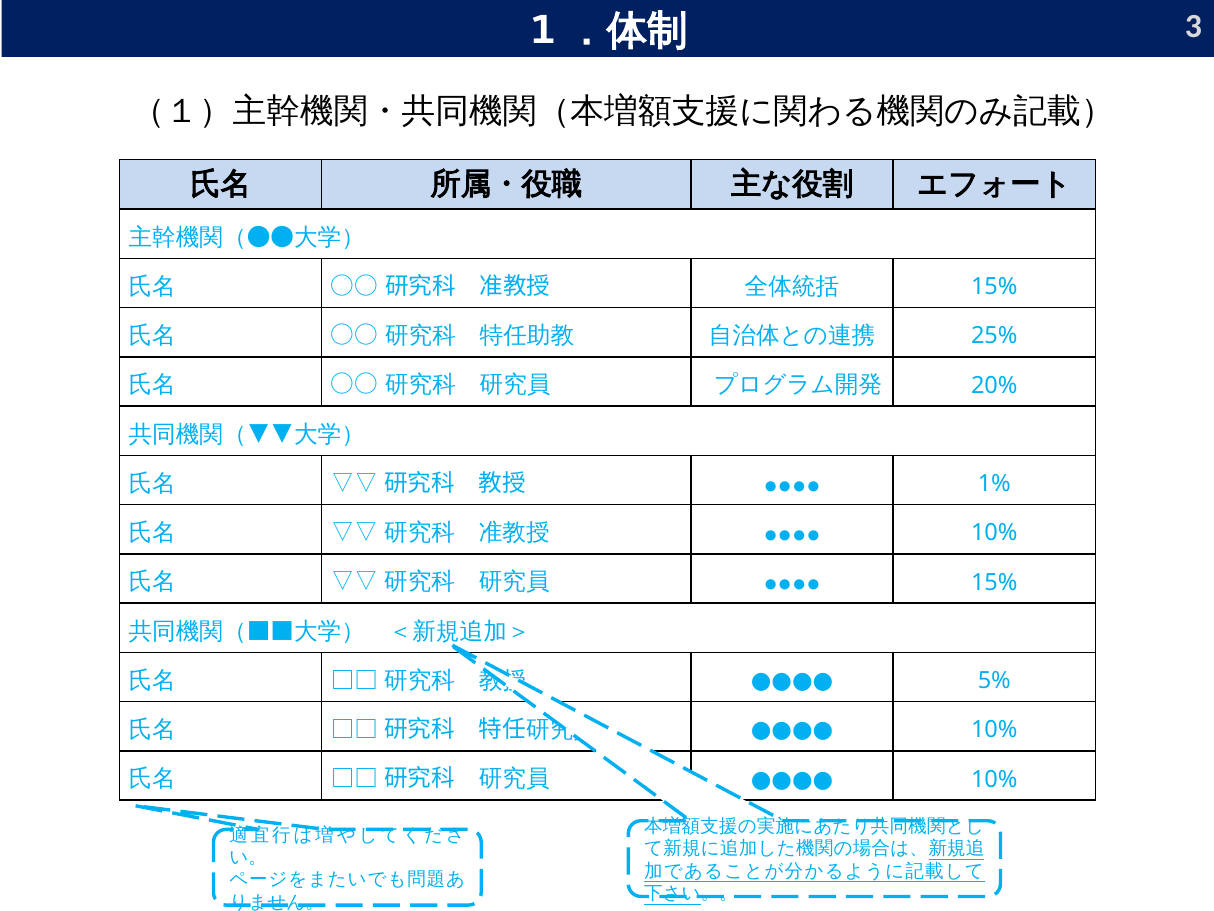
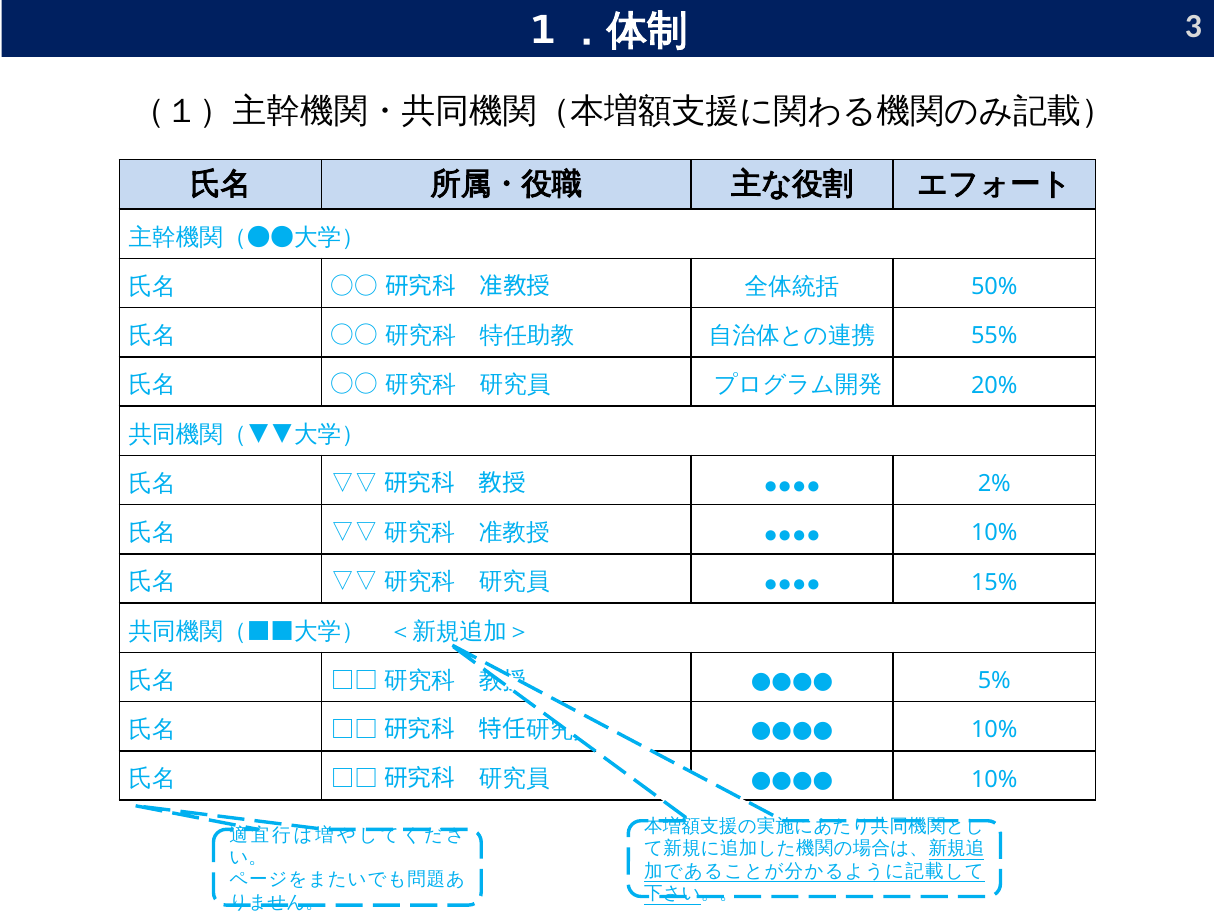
15%: 15% -> 50% (994, 287)
25%: 25% -> 55% (994, 336)
1%: 1% -> 2% (994, 484)
